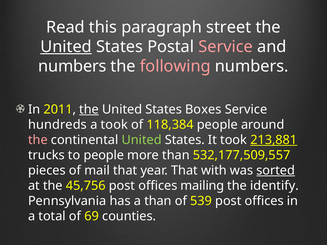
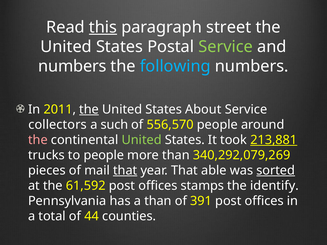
this underline: none -> present (103, 27)
United underline: present -> none (66, 47)
Service colour: pink -> light green (226, 47)
following colour: pink -> light blue (175, 66)
Boxes: Boxes -> About (203, 109)
hundreds: hundreds -> collectors (58, 125)
a took: took -> such (114, 125)
118,384: 118,384 -> 556,570 (170, 125)
532,177,509,557: 532,177,509,557 -> 340,292,079,269 (242, 155)
that underline: none -> present (125, 171)
with: with -> able (214, 171)
45,756: 45,756 -> 61,592 (86, 186)
mailing: mailing -> stamps (202, 186)
539: 539 -> 391 (201, 201)
69: 69 -> 44 (92, 216)
